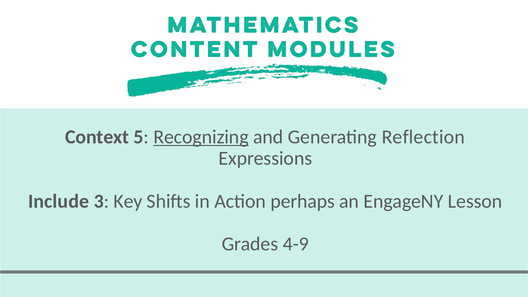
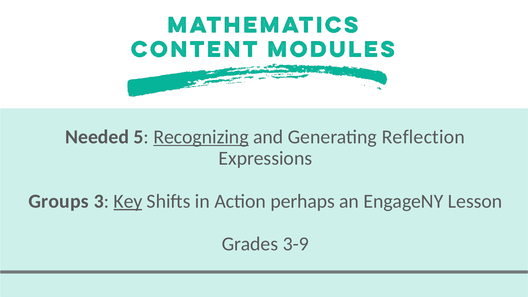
Context: Context -> Needed (97, 137)
Include: Include -> Groups (59, 201)
Key underline: none -> present (128, 201)
4-9: 4-9 -> 3-9 (296, 244)
